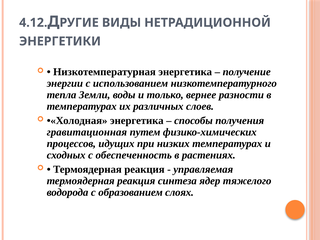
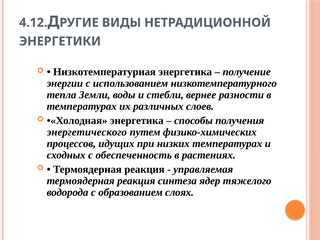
только: только -> стебли (165, 95)
гравитационная: гравитационная -> энергетического (87, 132)
